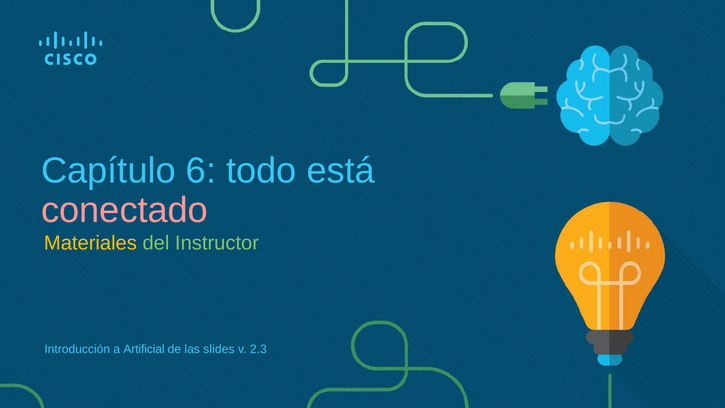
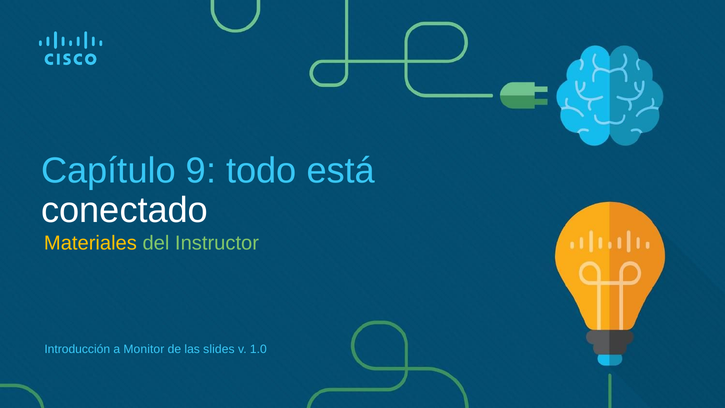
6: 6 -> 9 (201, 171)
conectado colour: pink -> white (125, 210)
Artificial: Artificial -> Monitor (144, 349)
2.3: 2.3 -> 1.0 (258, 349)
